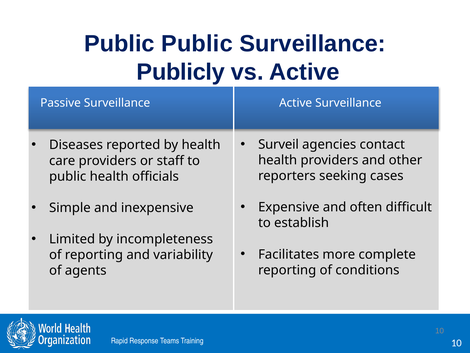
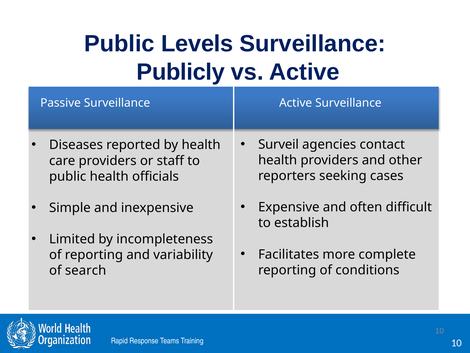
Public Public: Public -> Levels (197, 44)
agents: agents -> search (86, 270)
